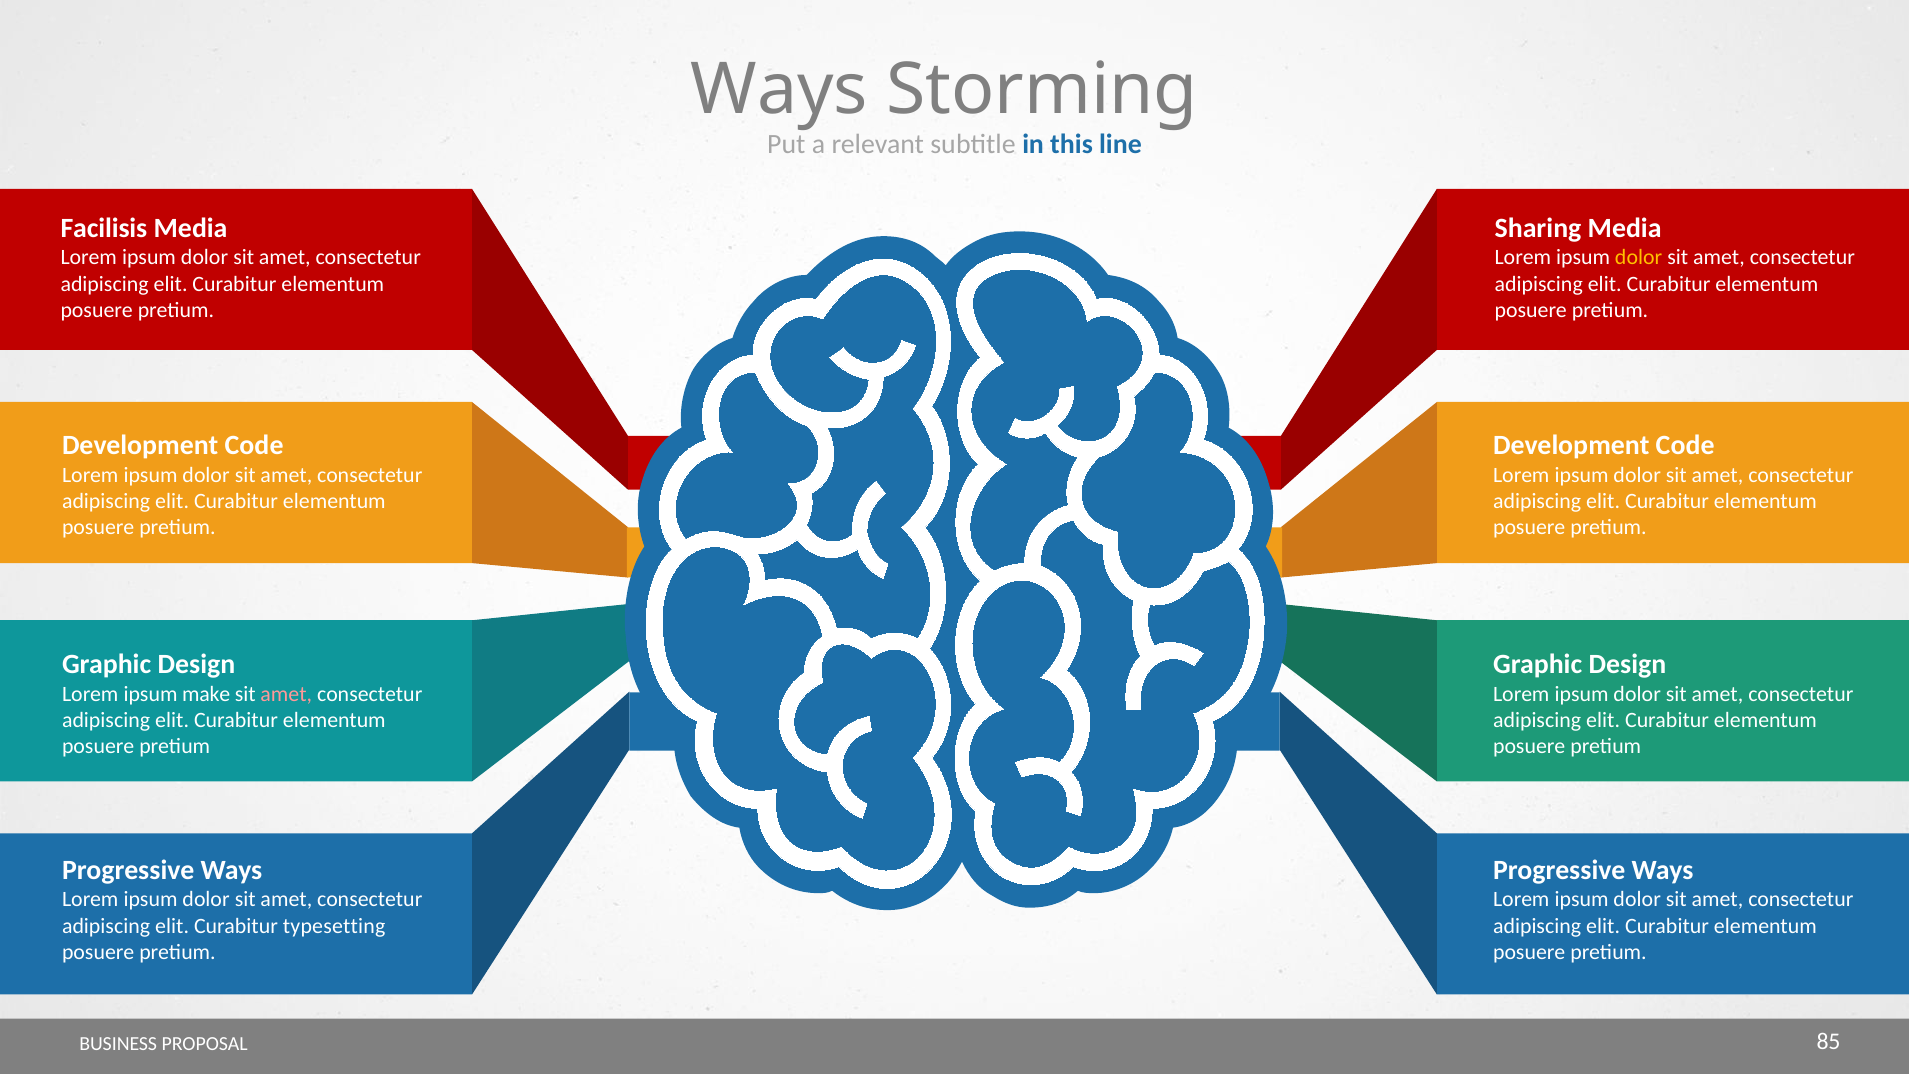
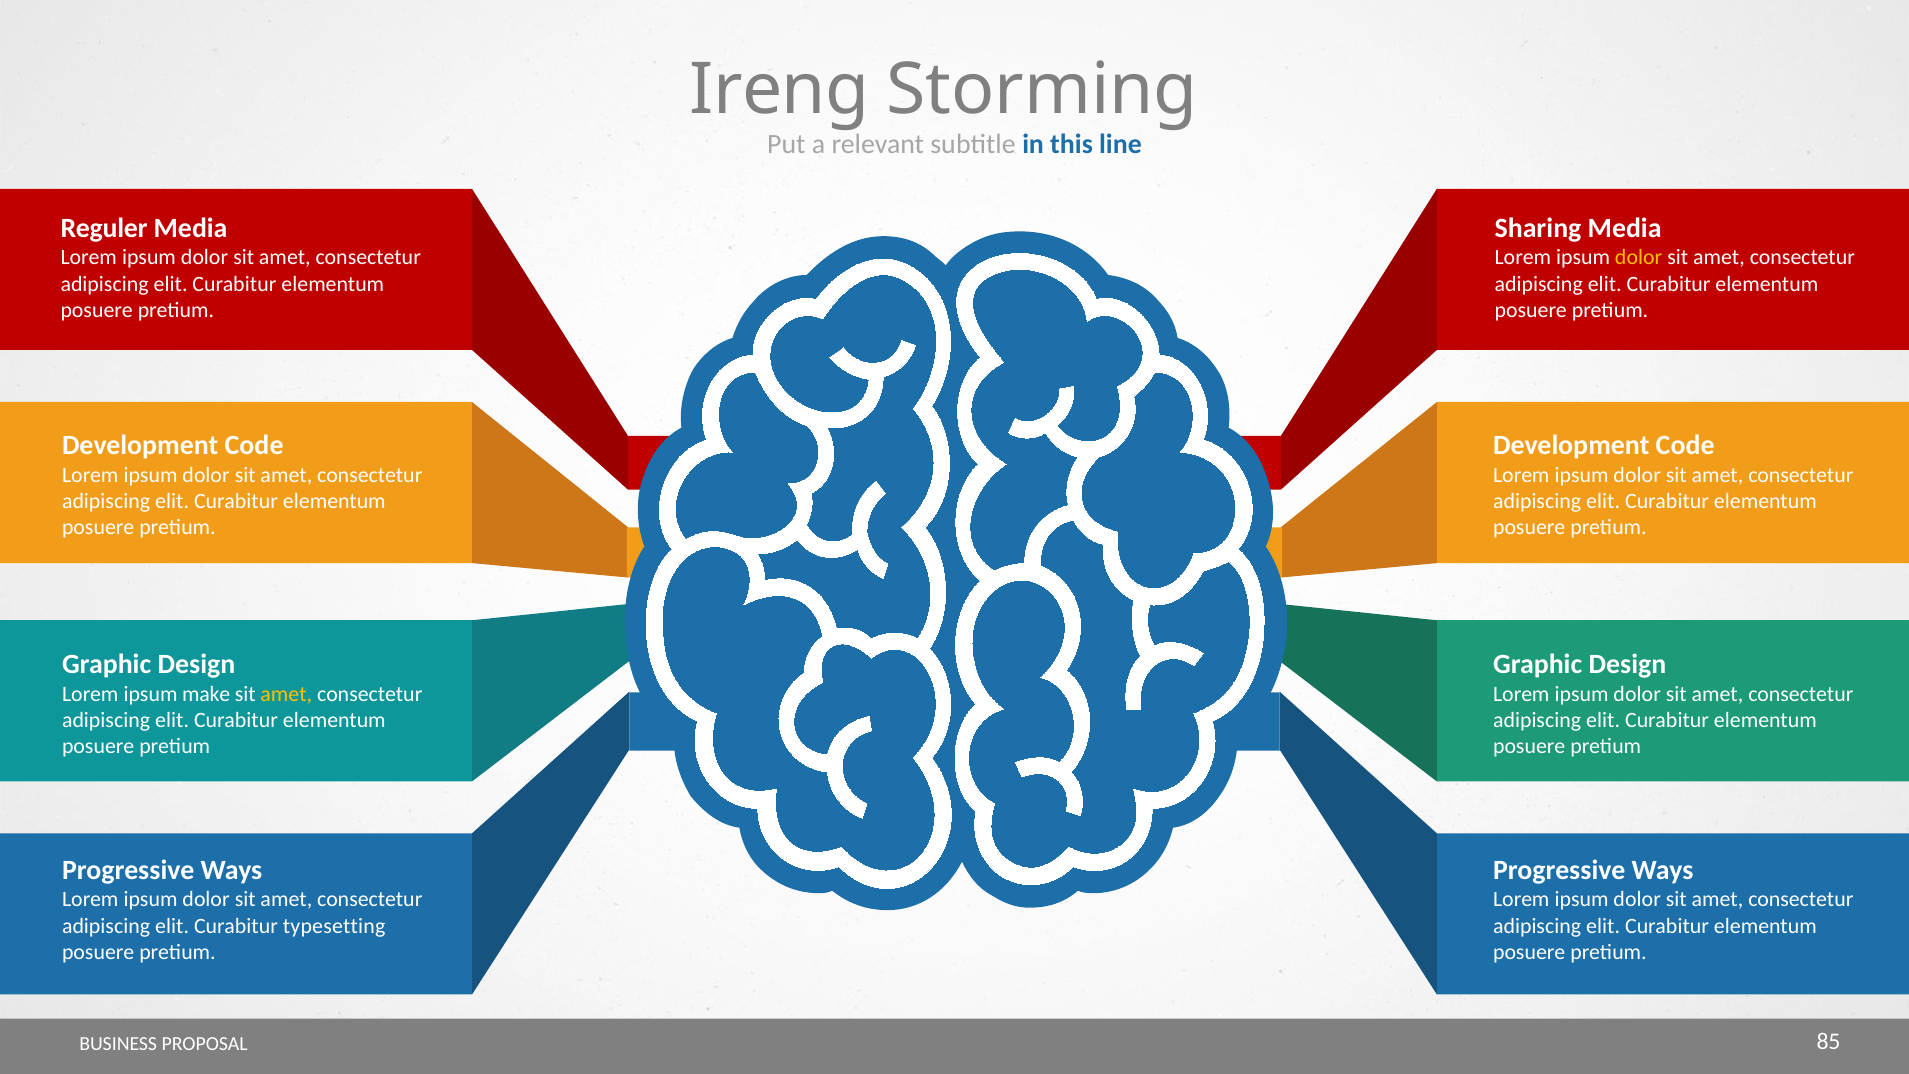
Ways: Ways -> Ireng (780, 90)
Facilisis: Facilisis -> Reguler (104, 228)
amet colour: pink -> yellow (286, 694)
